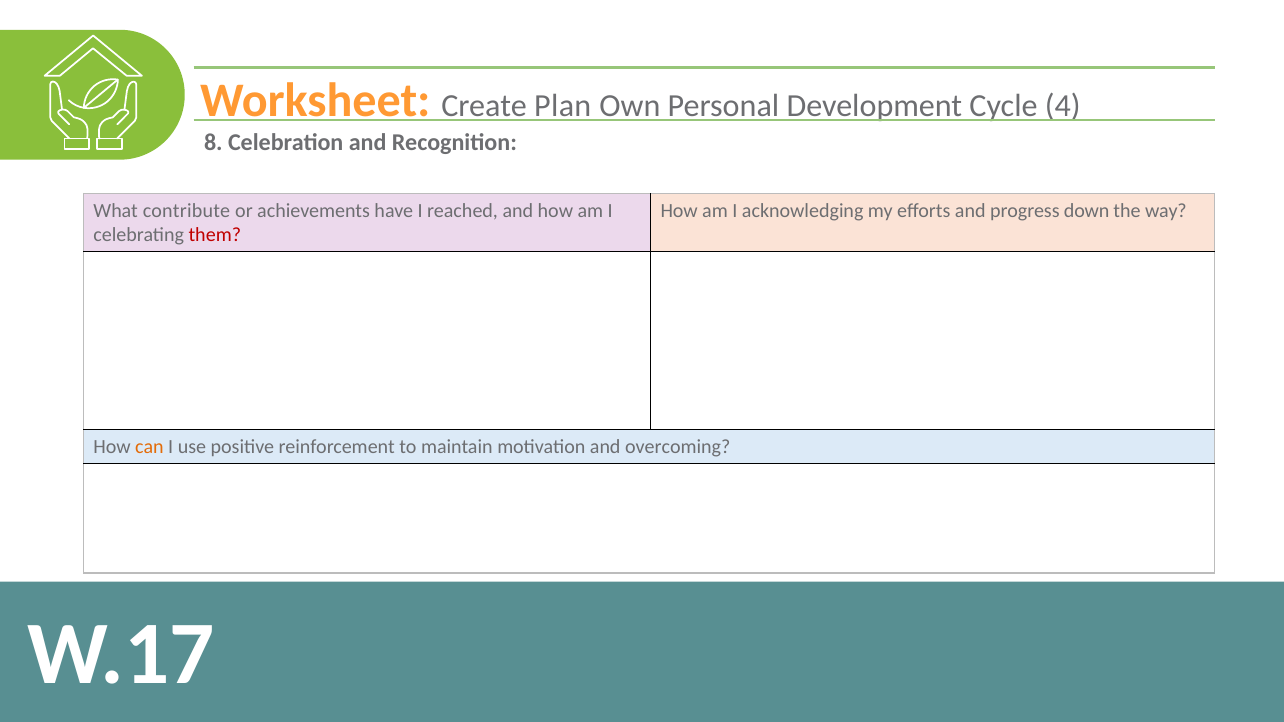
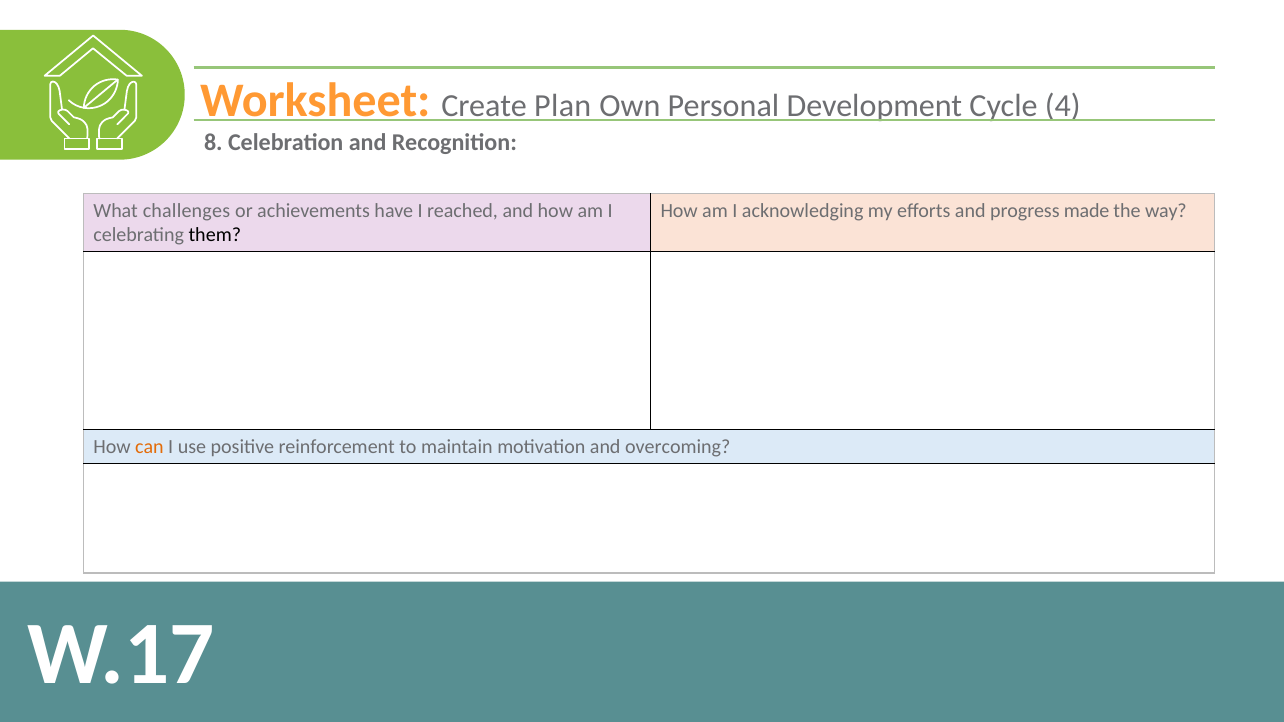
contribute: contribute -> challenges (186, 211)
down: down -> made (1087, 211)
them colour: red -> black (215, 235)
